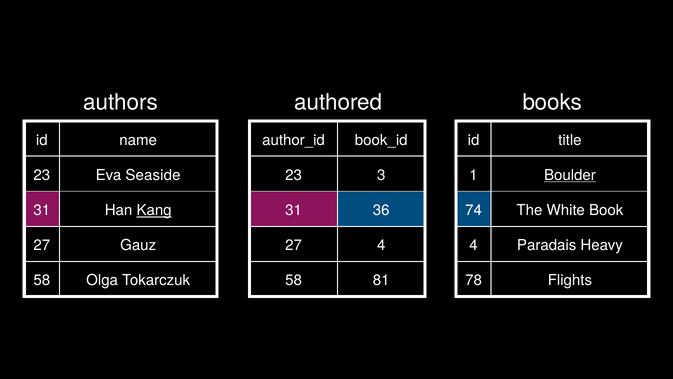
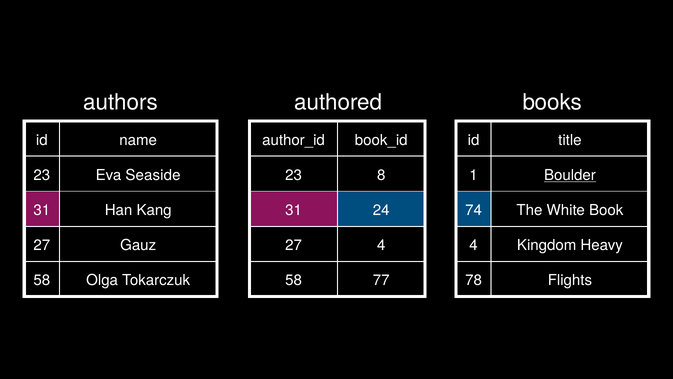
3: 3 -> 8 (381, 175)
Kang underline: present -> none (154, 210)
36: 36 -> 24 (381, 210)
Paradais: Paradais -> Kingdom (547, 245)
81: 81 -> 77 (381, 280)
